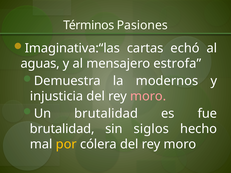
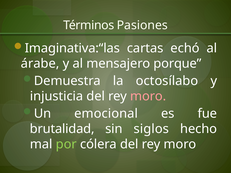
aguas: aguas -> árabe (40, 64)
estrofa: estrofa -> porque (177, 64)
modernos: modernos -> octosílabo (167, 81)
Un brutalidad: brutalidad -> emocional (106, 114)
por colour: yellow -> light green (66, 144)
